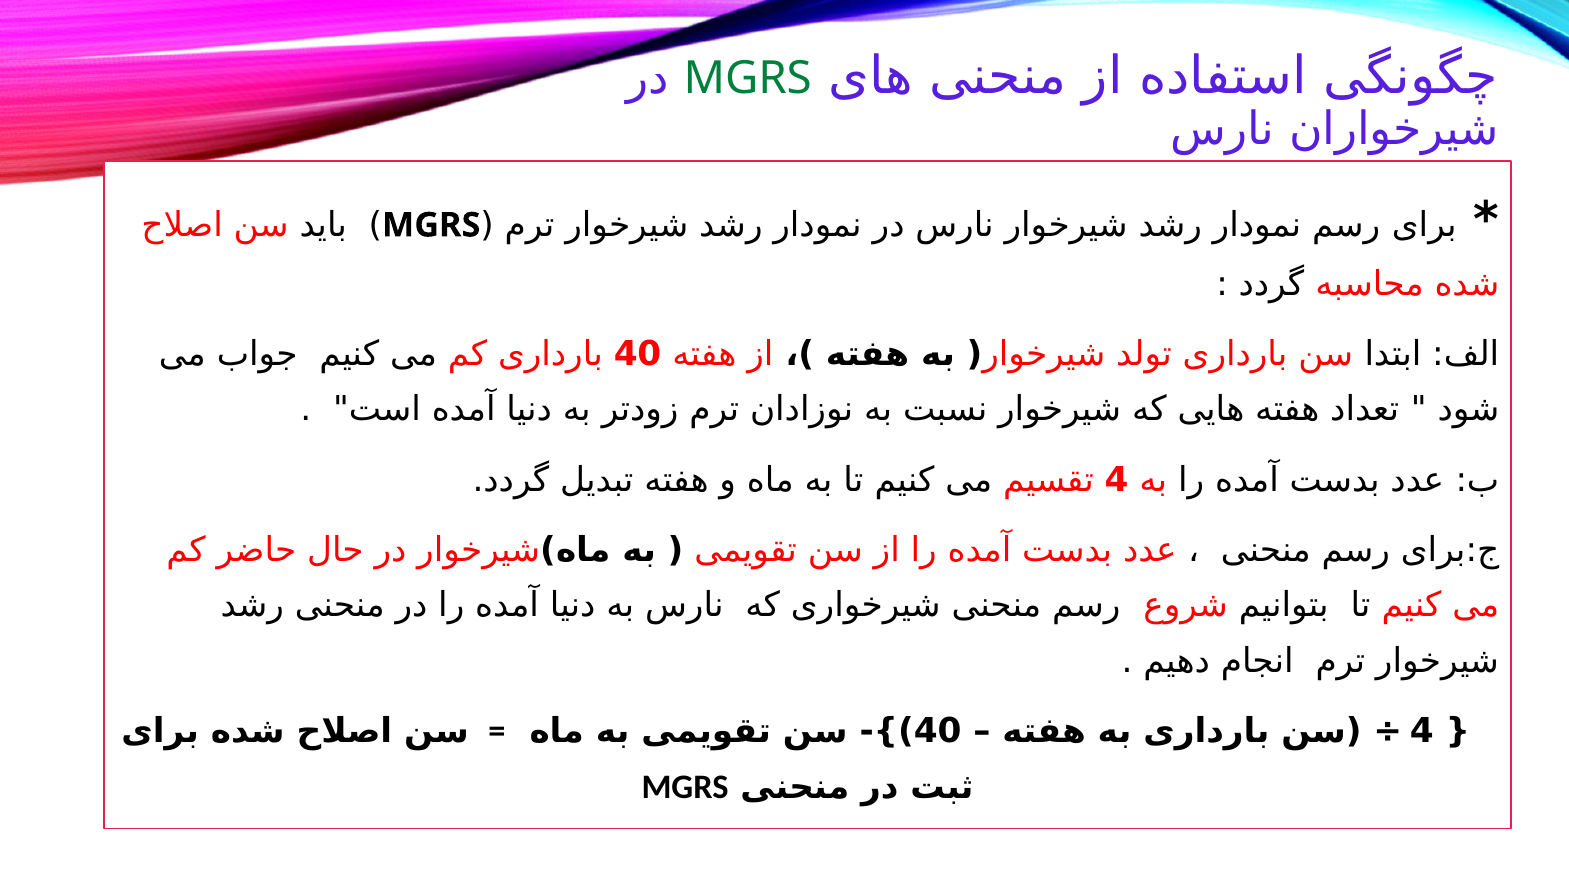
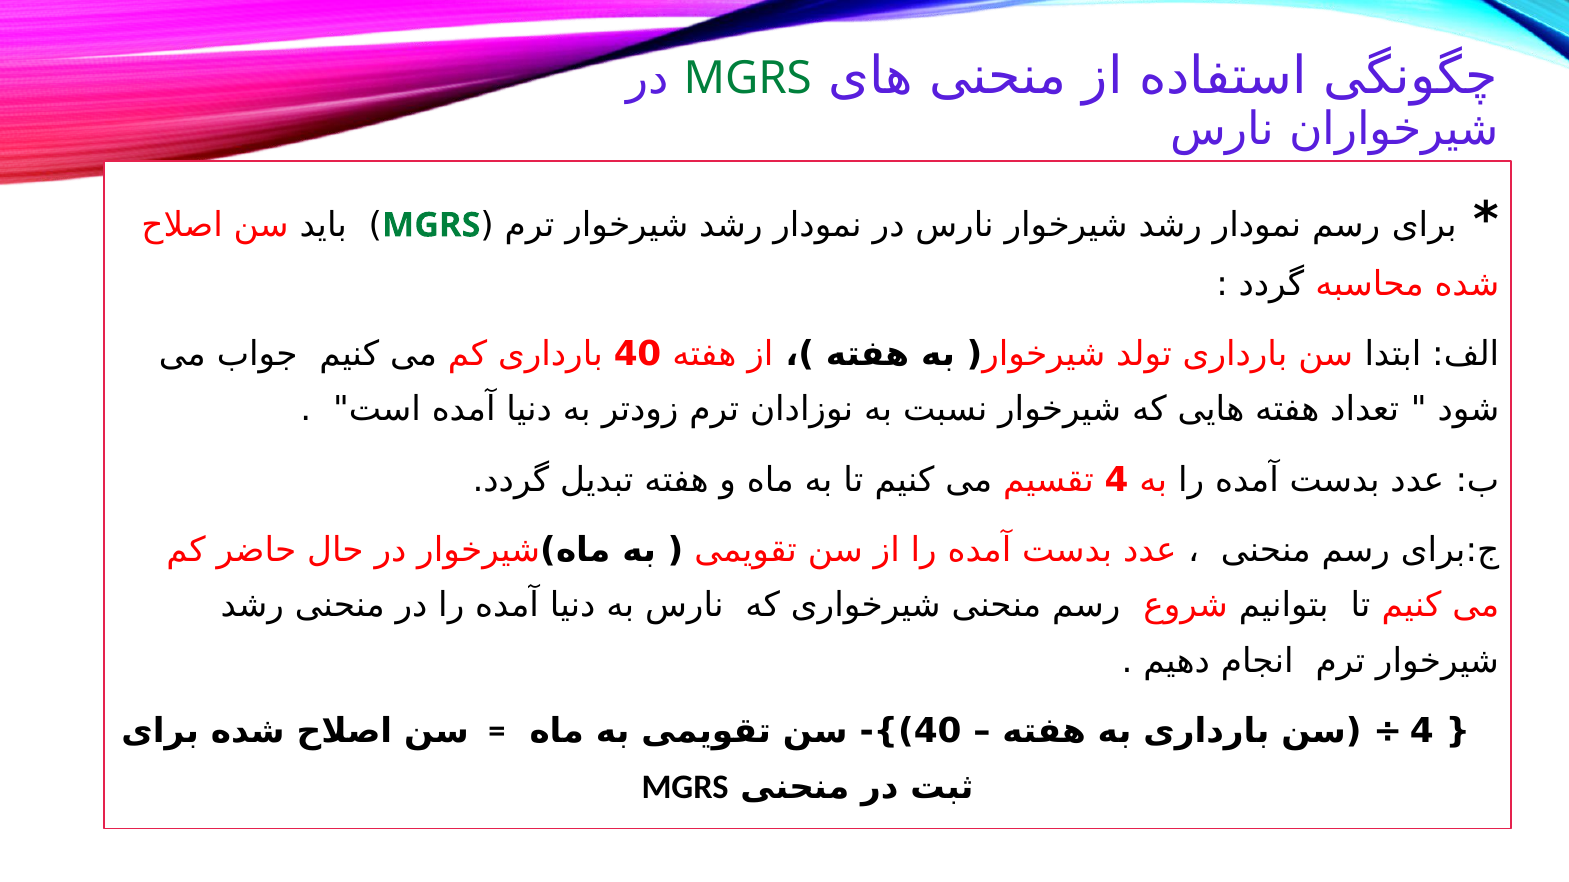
MGRS colour: black -> green (431, 225)
